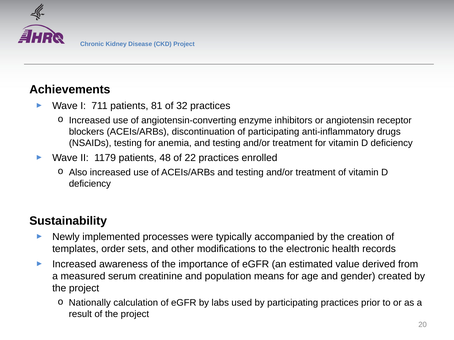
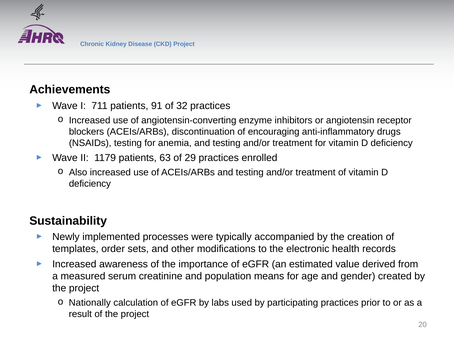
81: 81 -> 91 (157, 106)
of participating: participating -> encouraging (274, 132)
48: 48 -> 63 (165, 158)
22: 22 -> 29 (190, 158)
